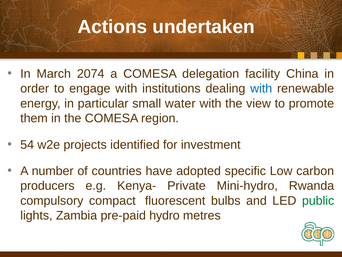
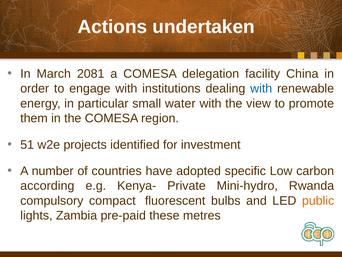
2074: 2074 -> 2081 (91, 74)
54: 54 -> 51 (27, 144)
producers: producers -> according (47, 186)
public colour: green -> orange (318, 200)
hydro: hydro -> these (164, 215)
